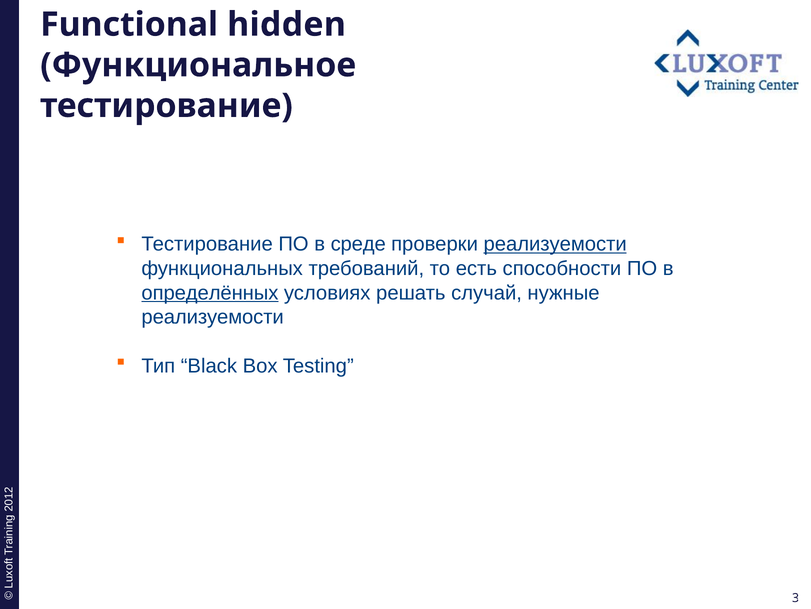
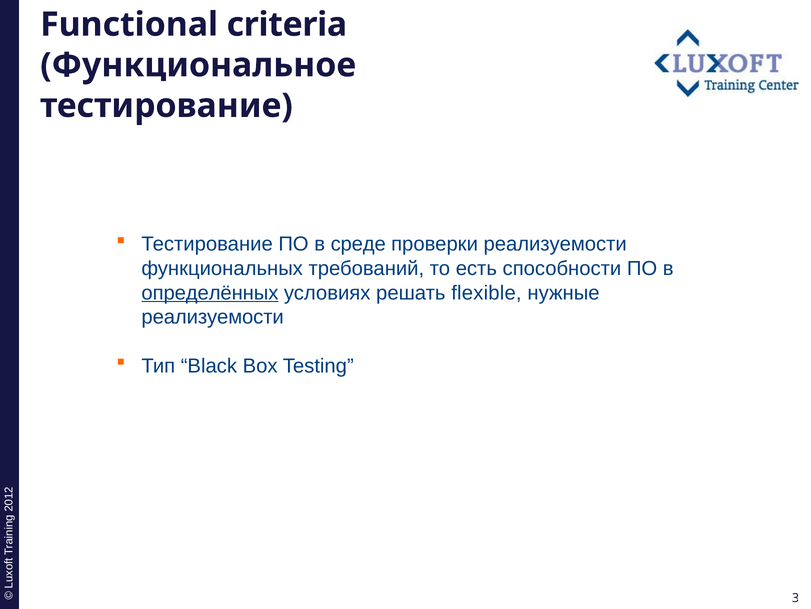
hidden: hidden -> criteria (287, 25)
реализуемости underline: present -> none (555, 244)
случай: случай -> flexible (486, 293)
